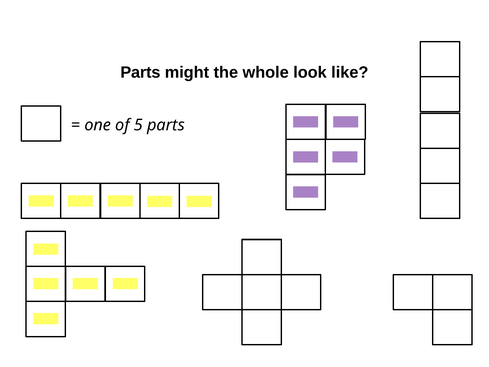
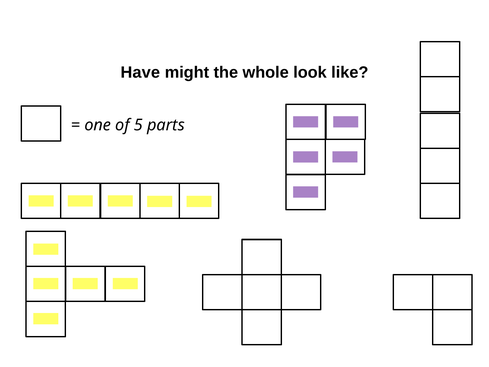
Parts: Parts -> Have (140, 72)
